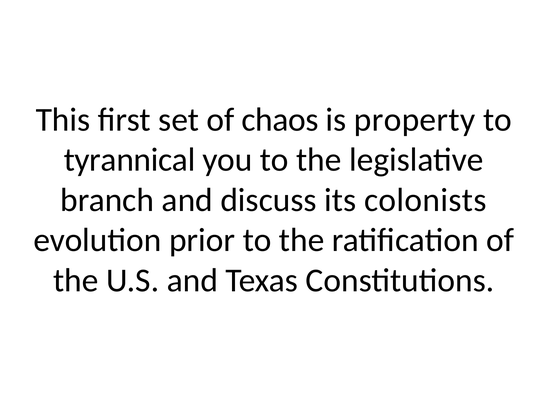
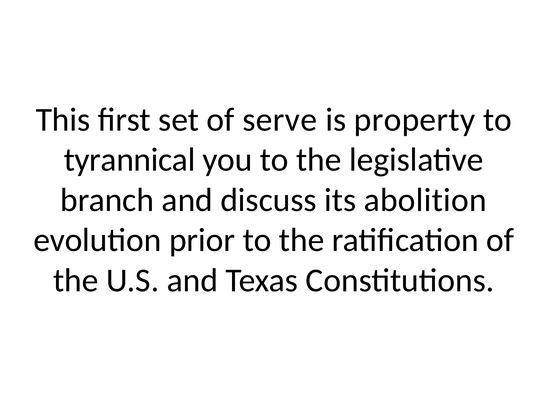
chaos: chaos -> serve (280, 120)
colonists: colonists -> abolition (425, 200)
